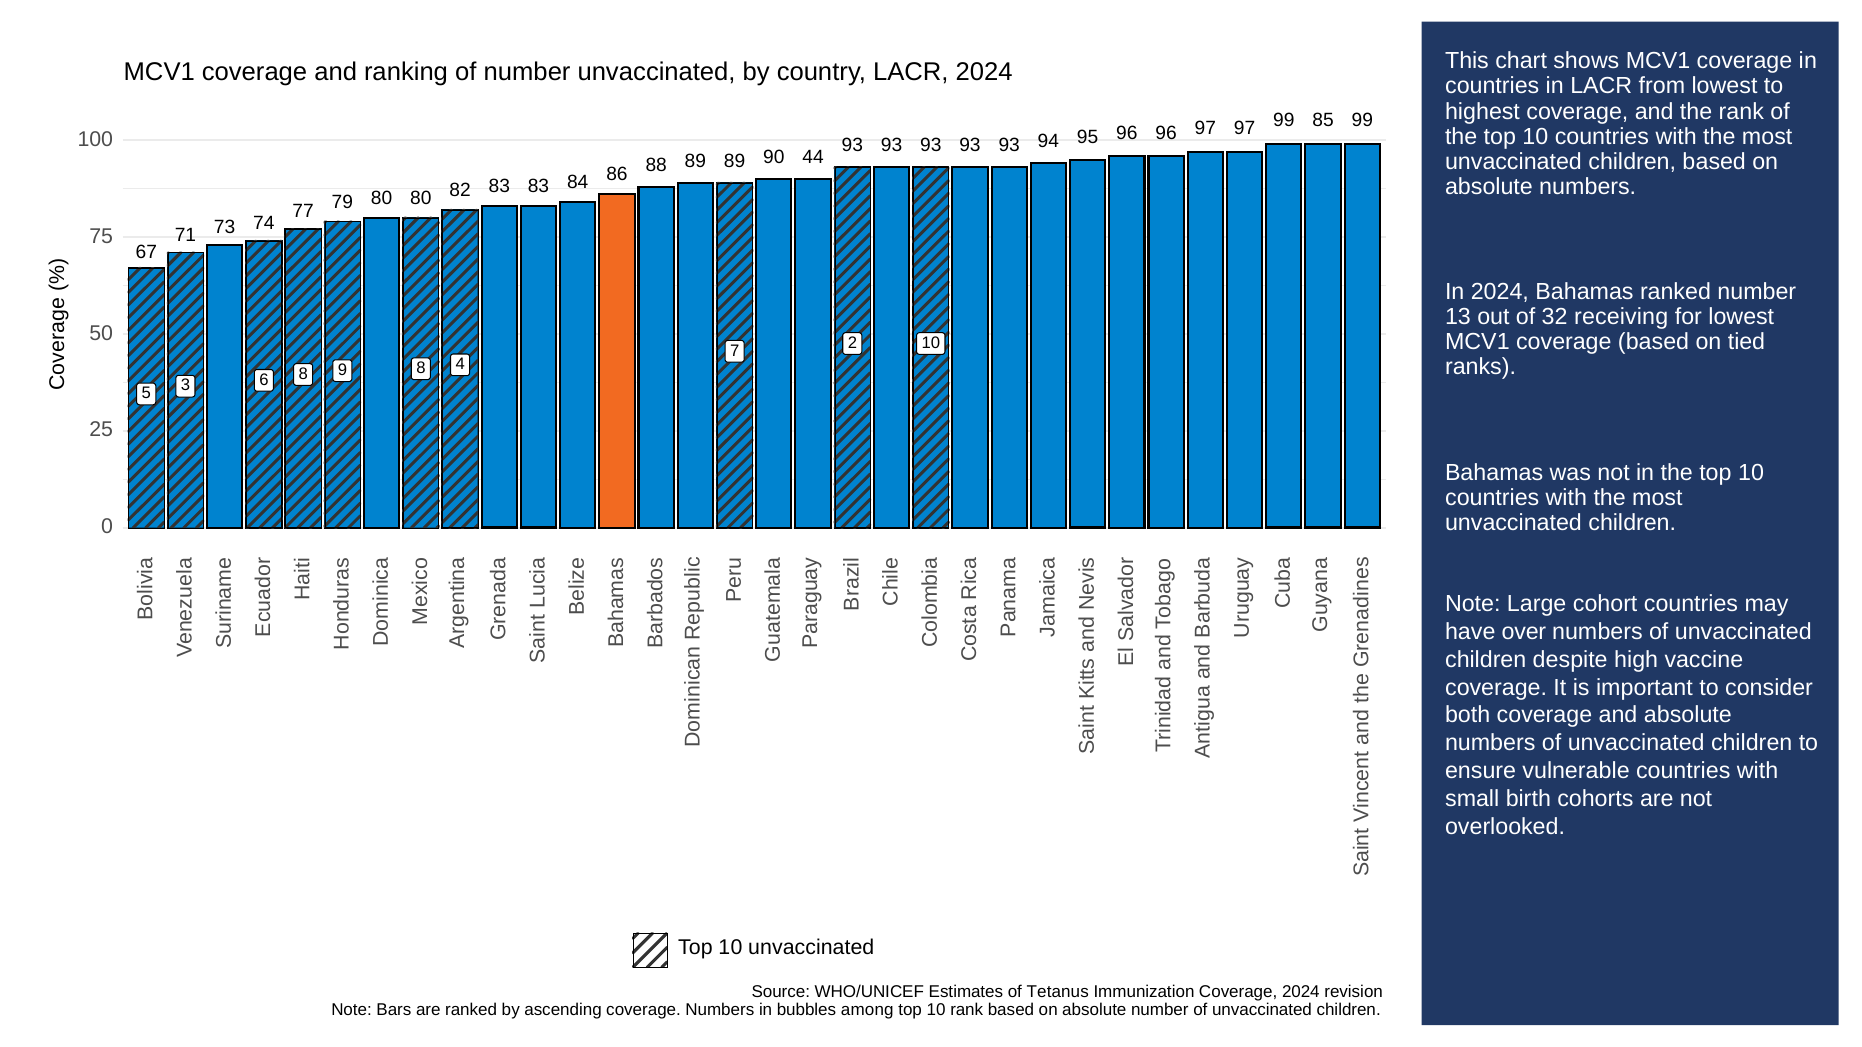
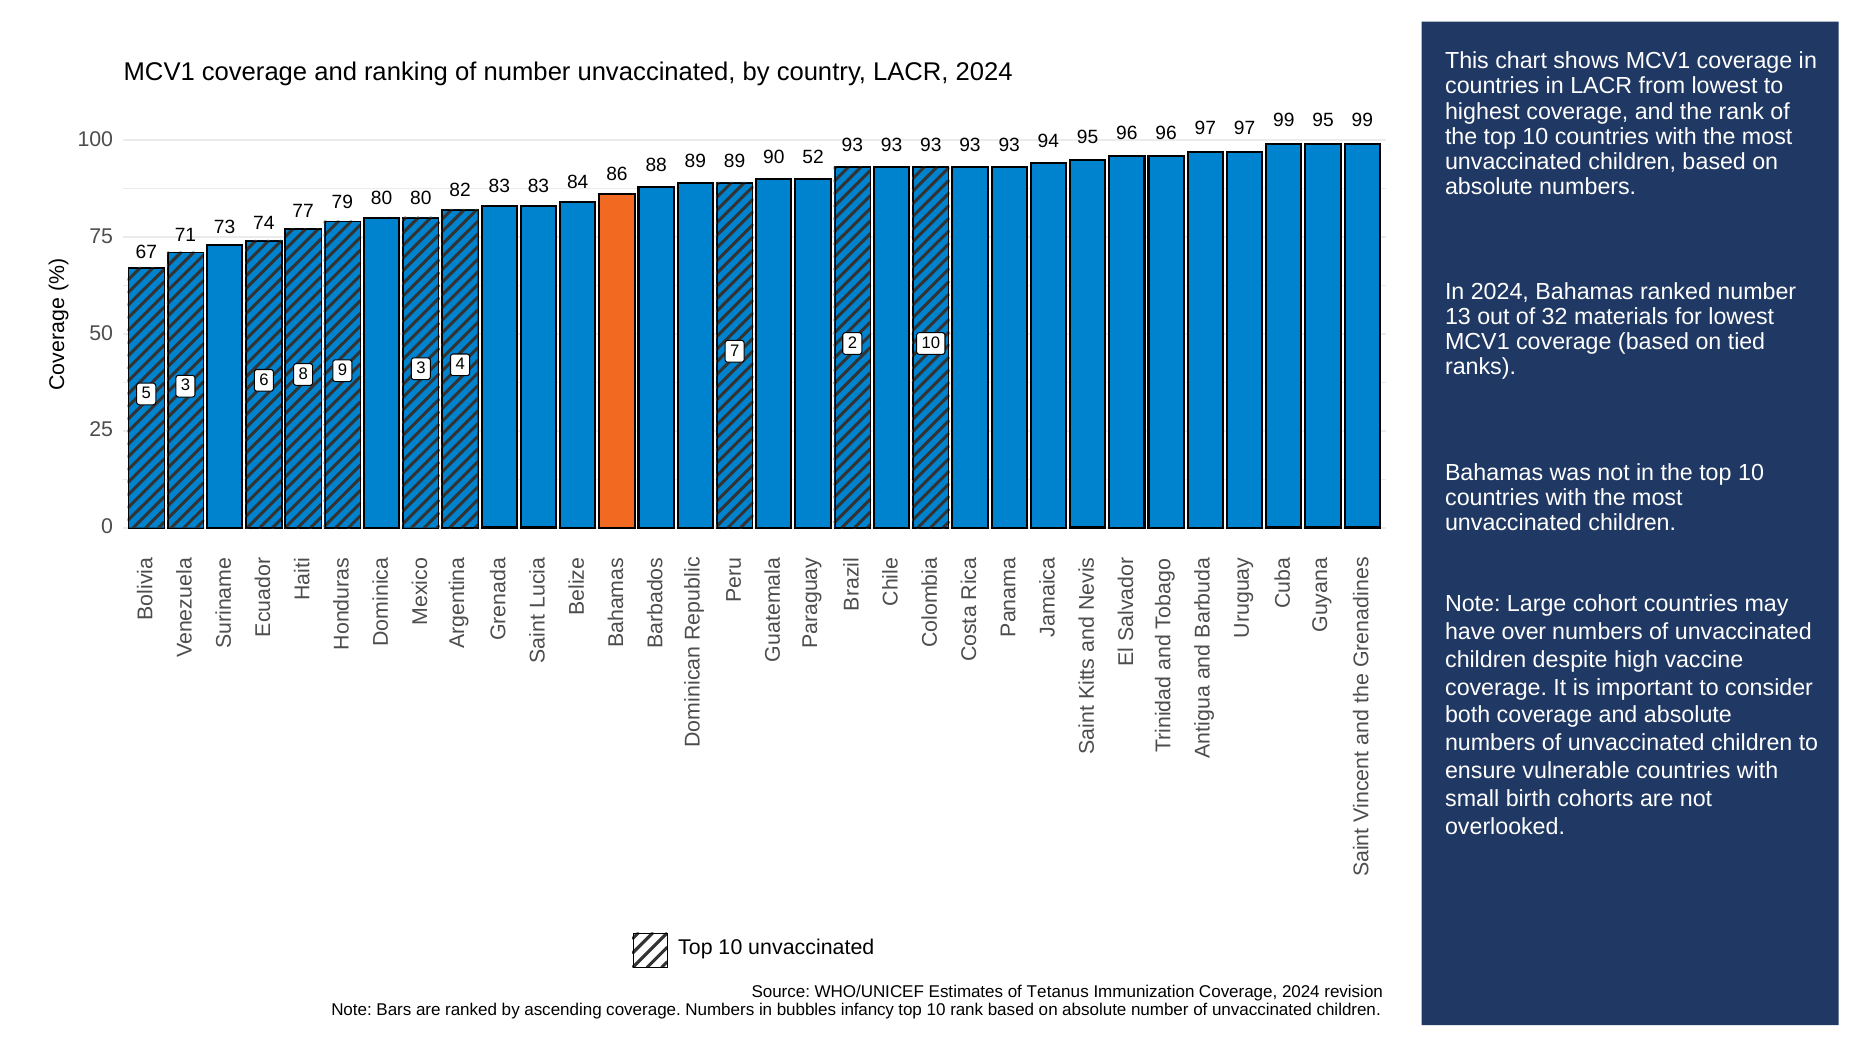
99 85: 85 -> 95 (1323, 121)
44: 44 -> 52 (813, 157)
receiving: receiving -> materials (1621, 317)
9 8: 8 -> 3 (421, 368)
among: among -> infancy (867, 1011)
